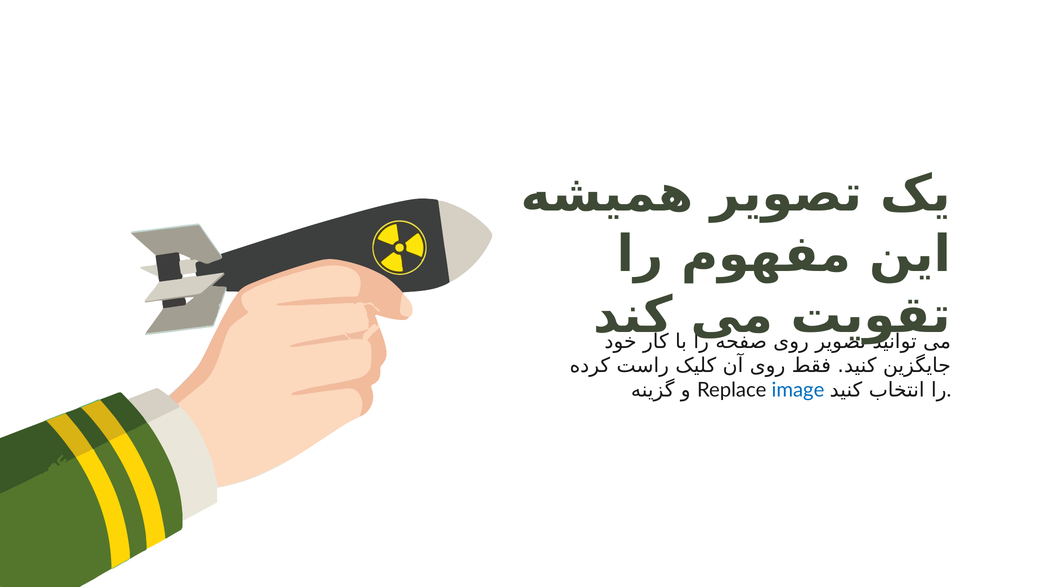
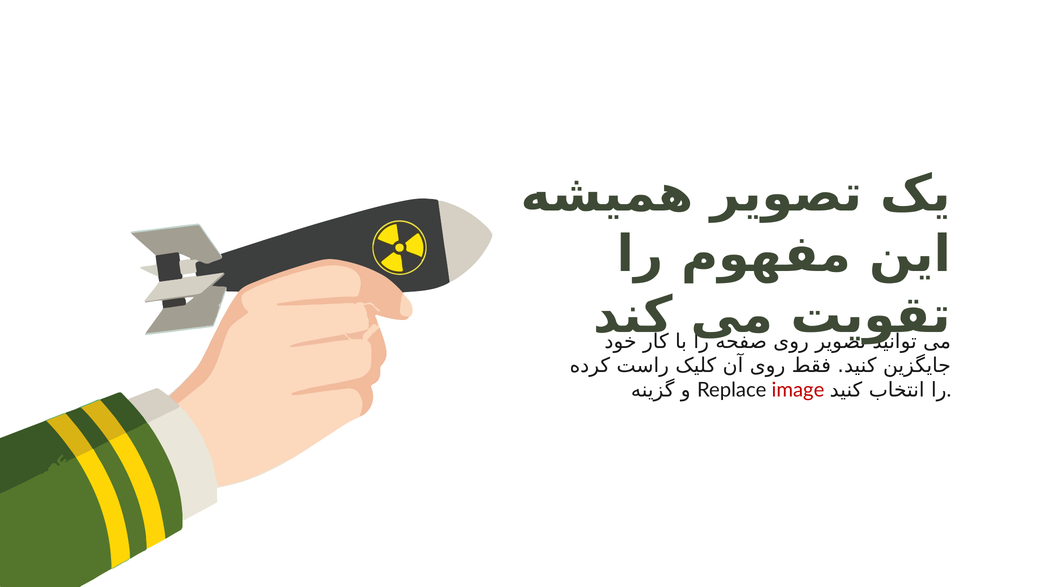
image colour: blue -> red (798, 390)
